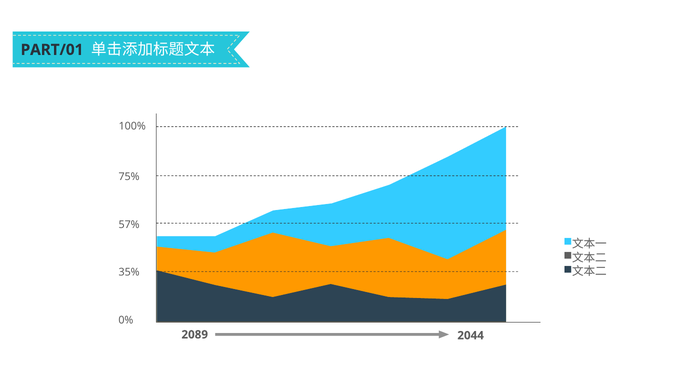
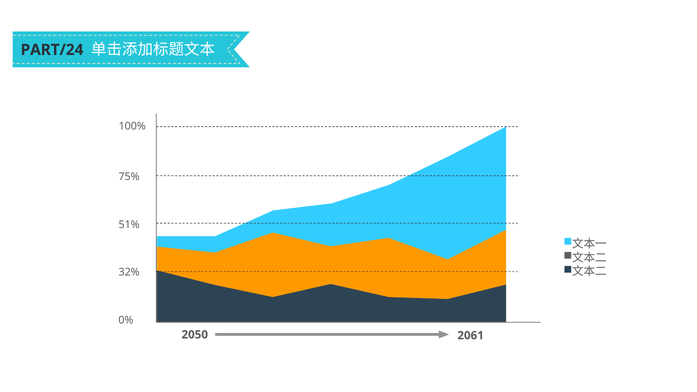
PART/01: PART/01 -> PART/24 (52, 50)
57%: 57% -> 51% (129, 225)
35%: 35% -> 32% (129, 272)
2089: 2089 -> 2050 (195, 335)
2044: 2044 -> 2061 (471, 336)
